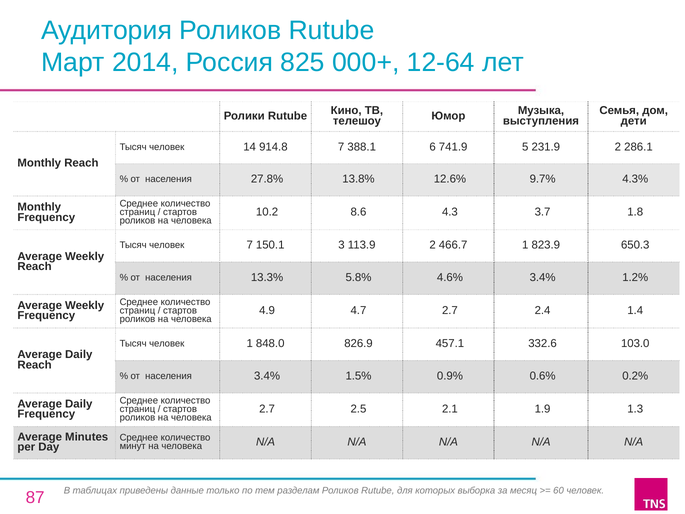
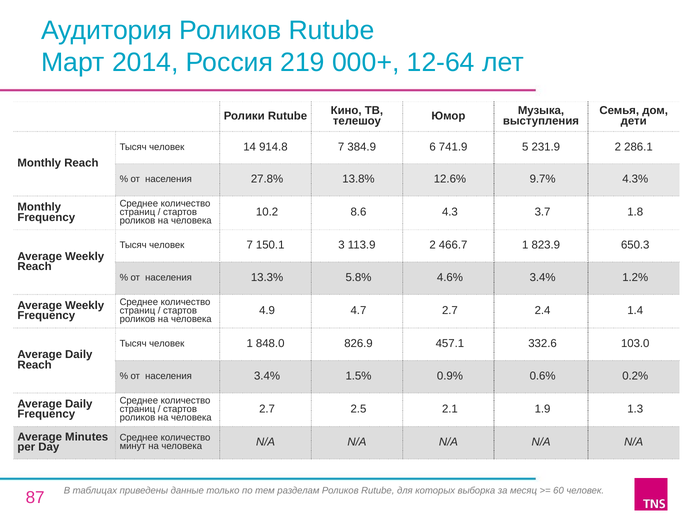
825: 825 -> 219 (303, 62)
388.1: 388.1 -> 384.9 (362, 147)
